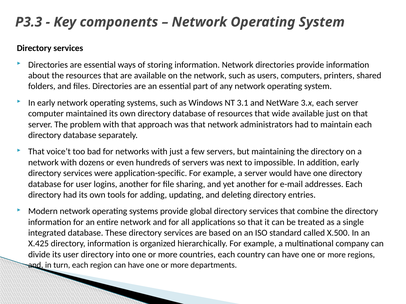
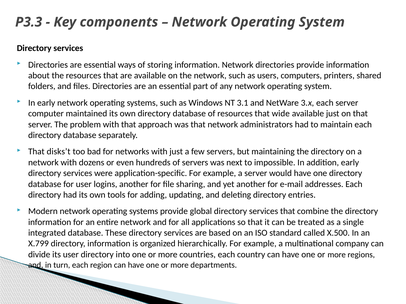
voice’t: voice’t -> disks’t (59, 152)
X.425: X.425 -> X.799 (39, 244)
